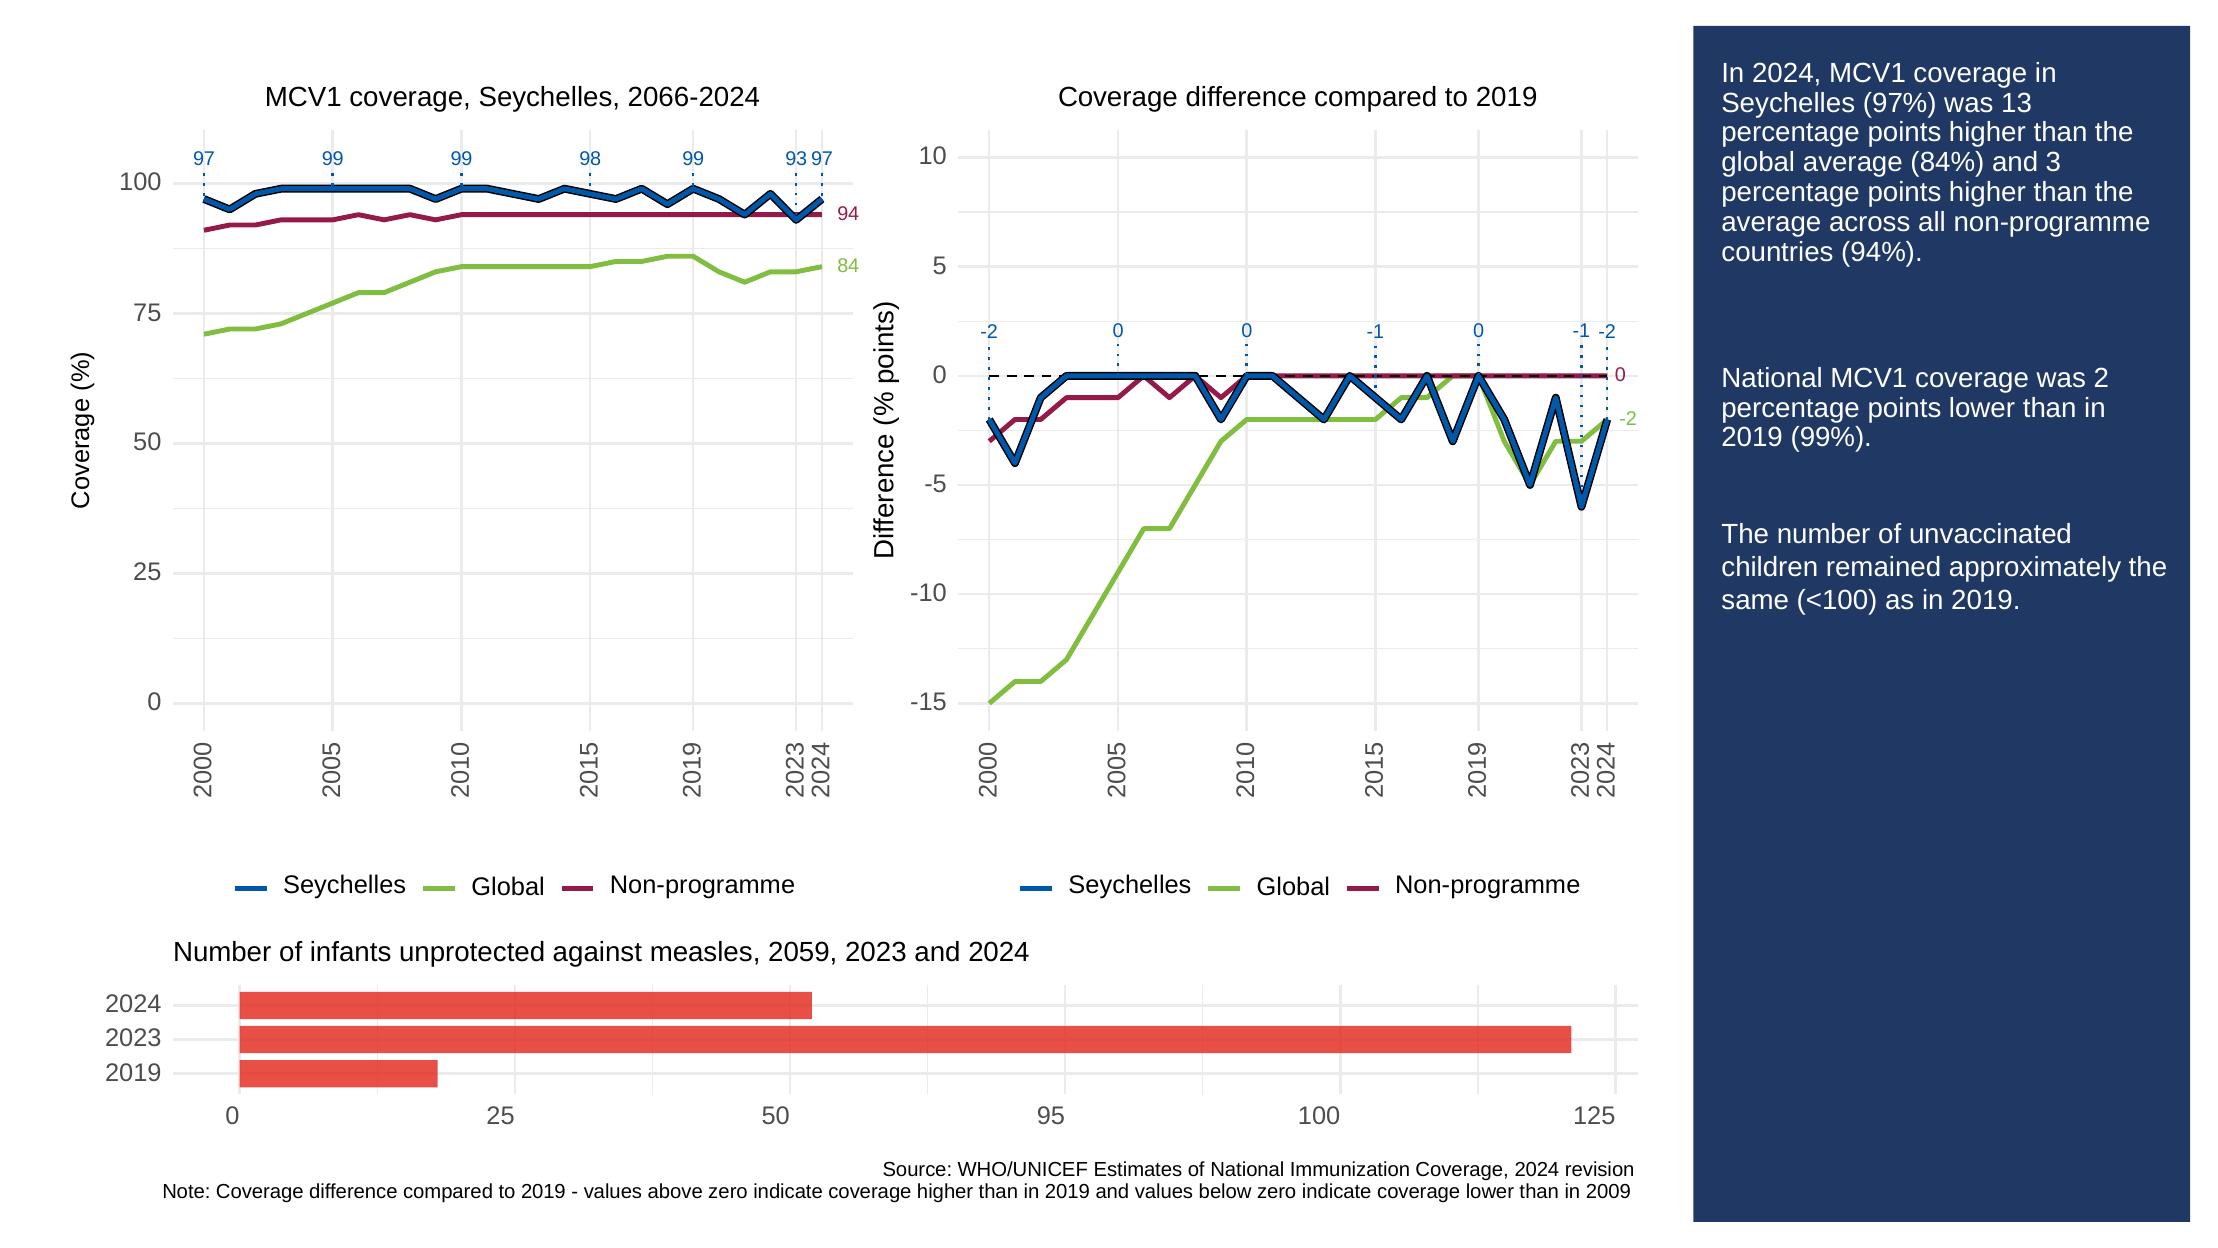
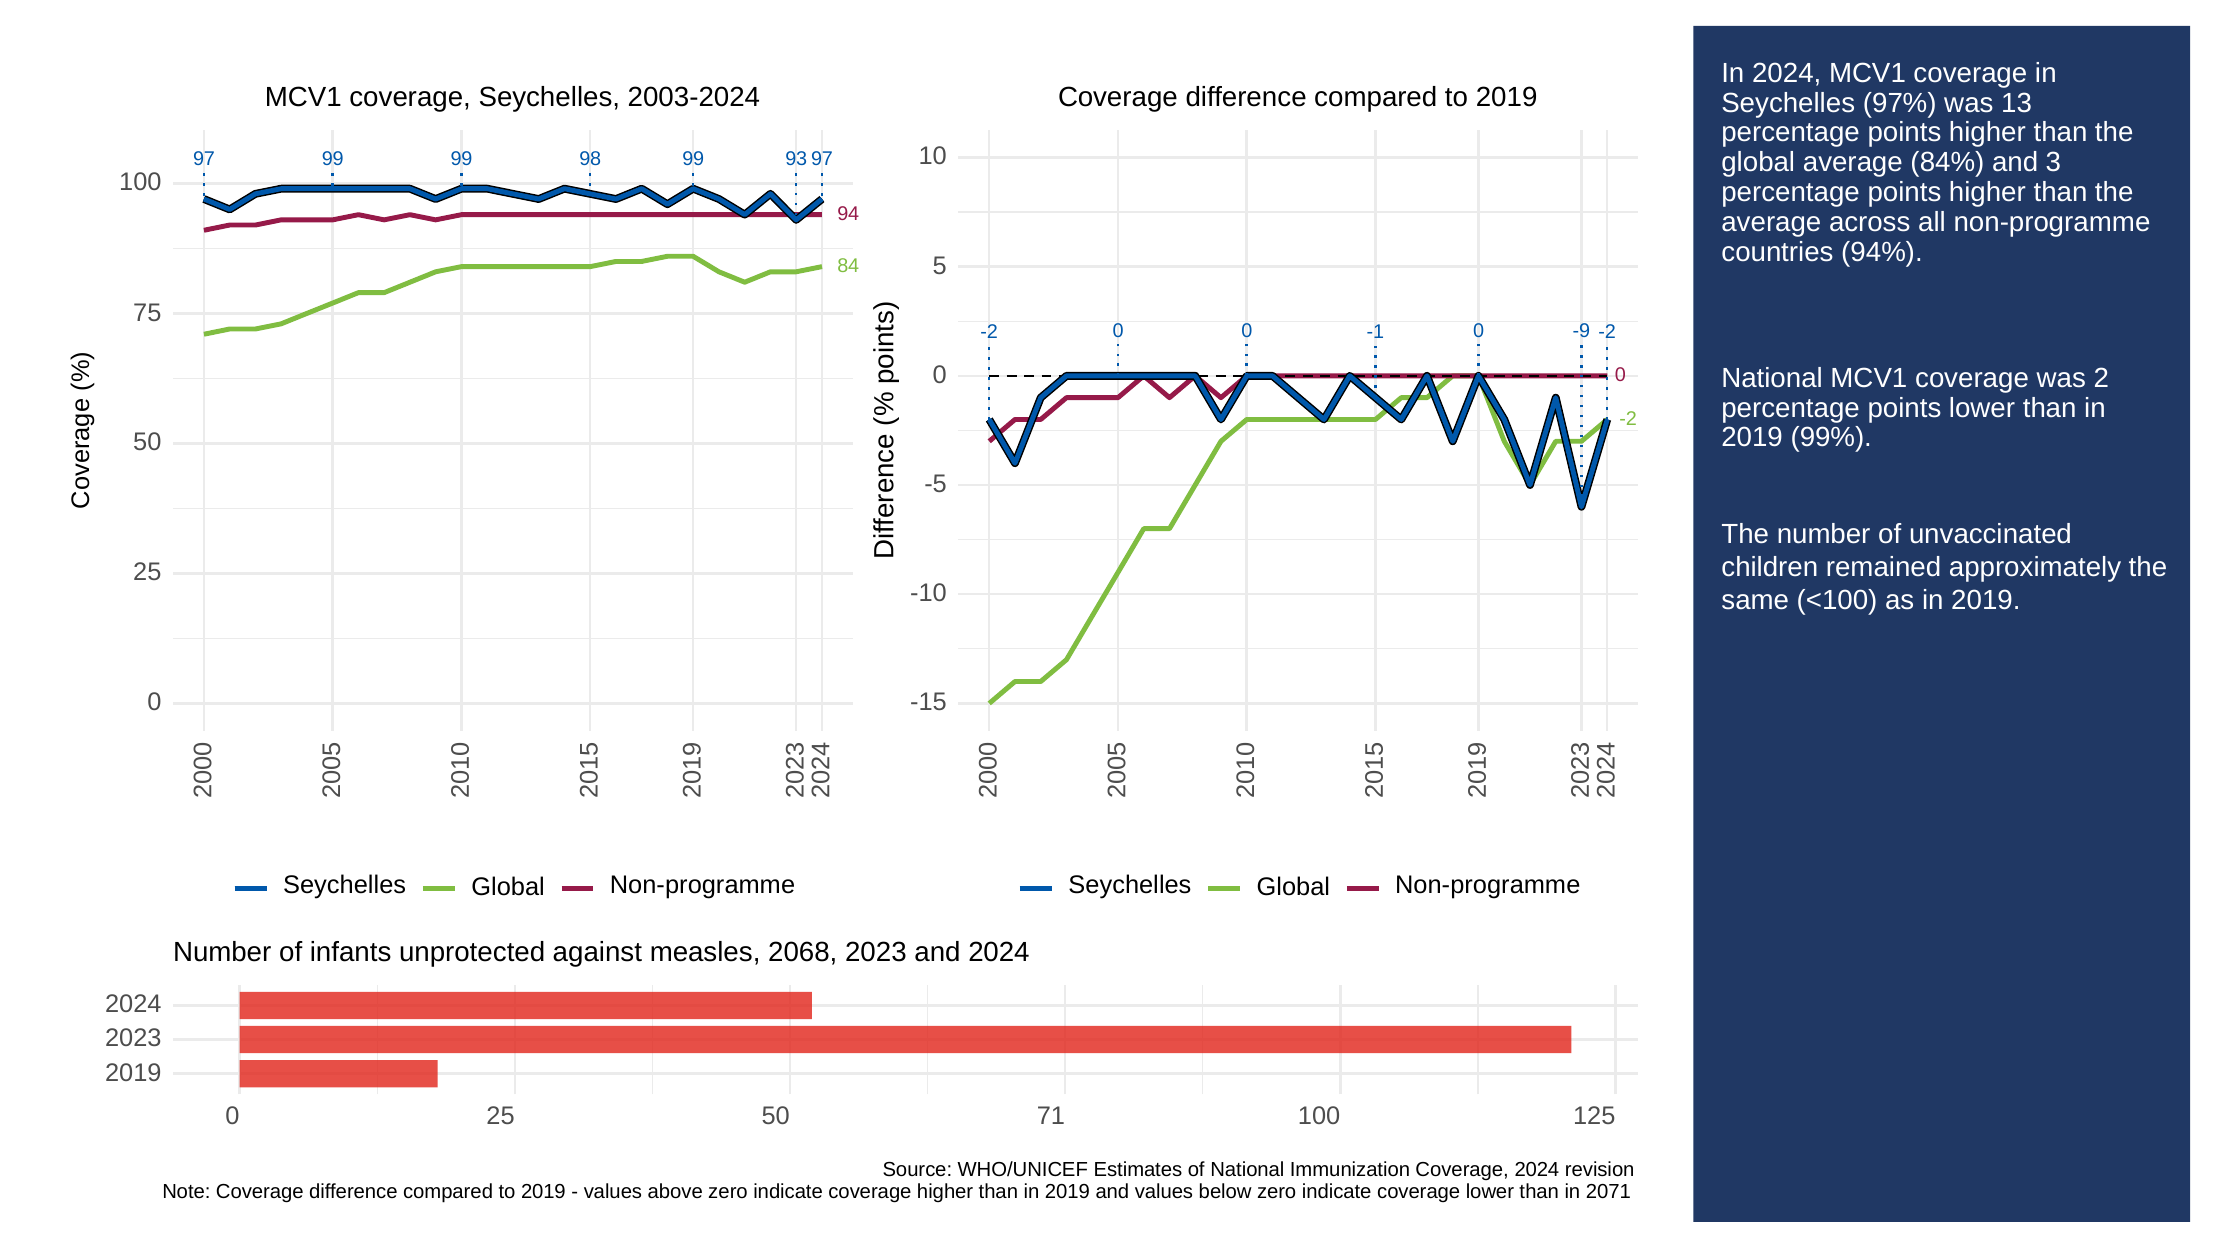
2066-2024: 2066-2024 -> 2003-2024 (694, 98)
-1 0 -1: -1 -> -9 (1581, 331)
2059: 2059 -> 2068 (803, 952)
95: 95 -> 71 (1051, 1116)
2009: 2009 -> 2071 (1608, 1191)
